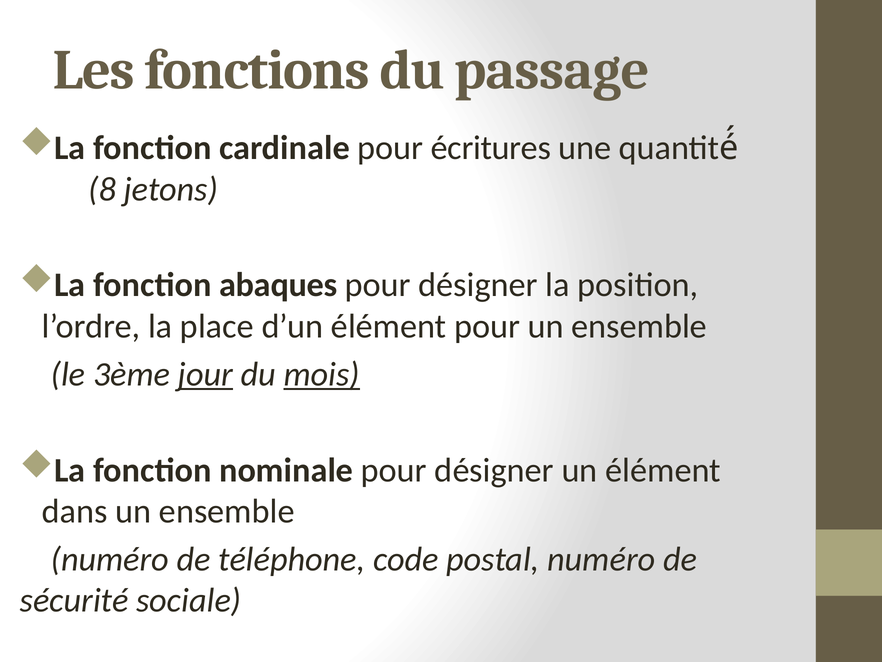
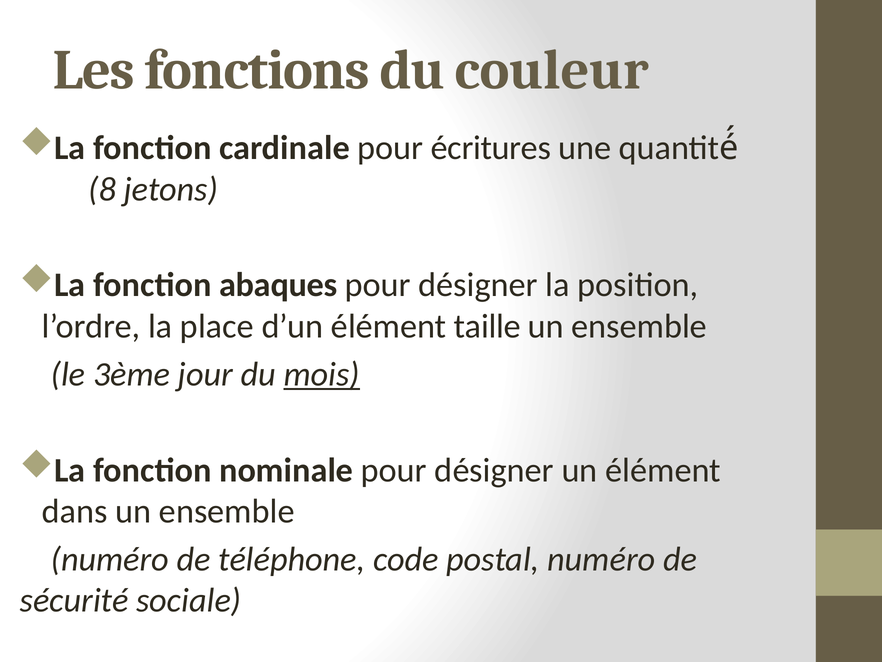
passage: passage -> couleur (552, 70)
élément pour: pour -> taille (487, 326)
jour underline: present -> none (205, 374)
